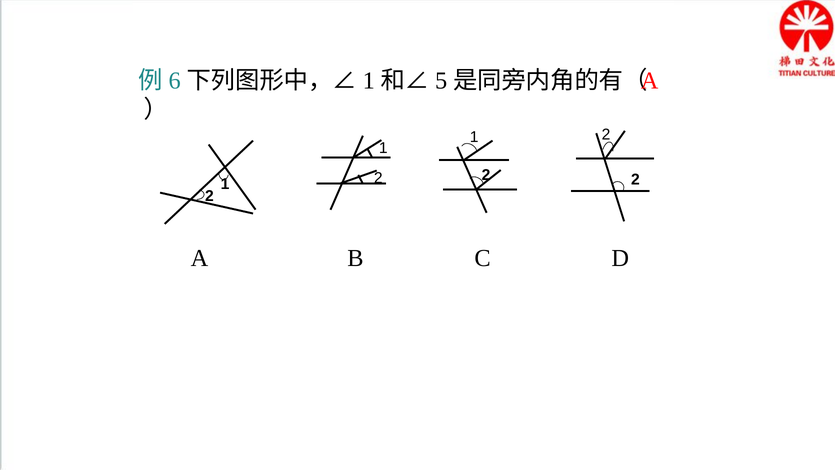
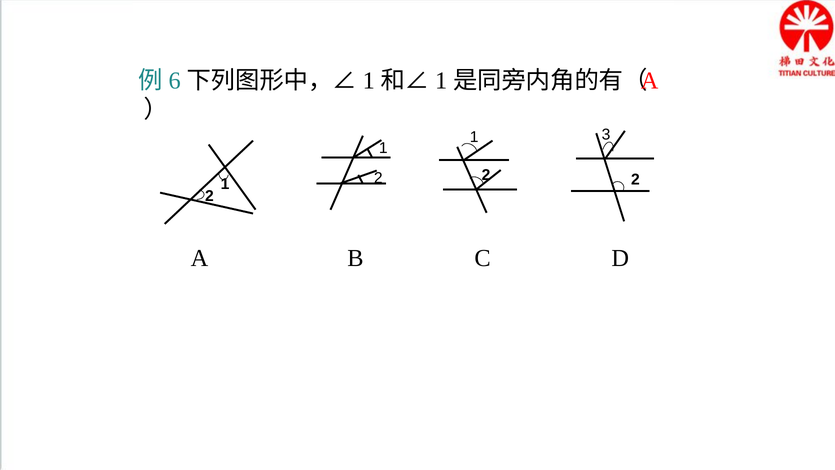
5: 5 -> 1 (441, 80)
2: 2 -> 3 (606, 135)
